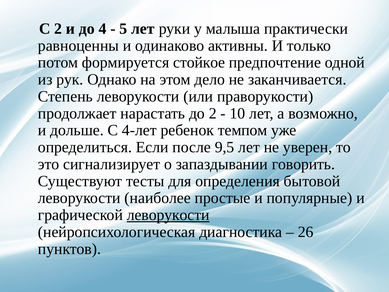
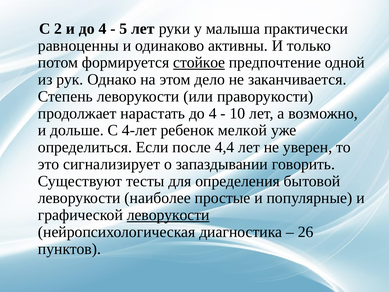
стойкое underline: none -> present (199, 62)
нарастать до 2: 2 -> 4 (213, 113)
темпом: темпом -> мелкой (242, 130)
9,5: 9,5 -> 4,4 (225, 147)
